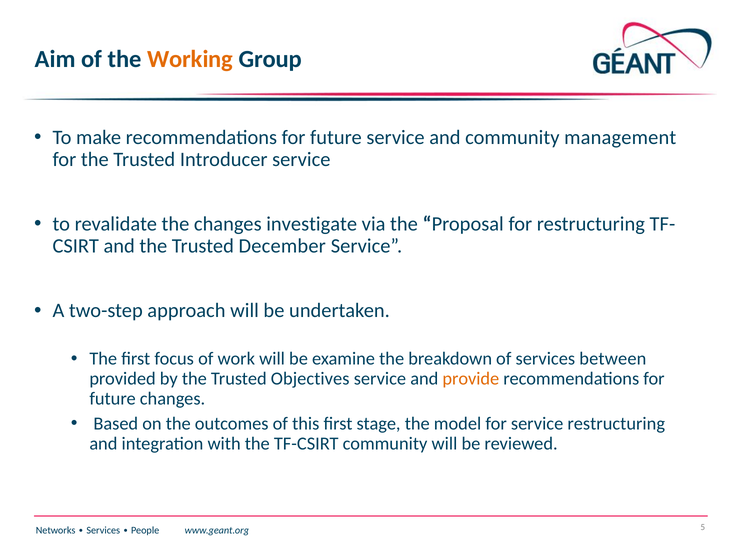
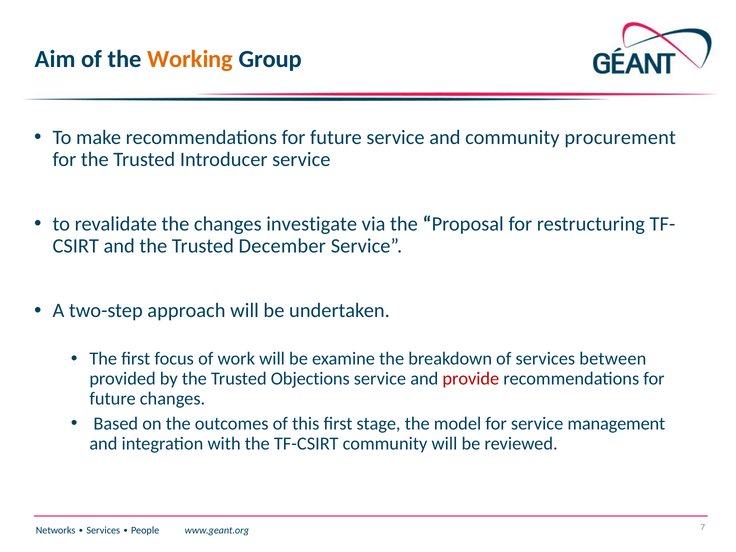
management: management -> procurement (620, 137)
Objectives: Objectives -> Objections (310, 379)
provide colour: orange -> red (471, 379)
service restructuring: restructuring -> management (616, 424)
5: 5 -> 7 (703, 527)
